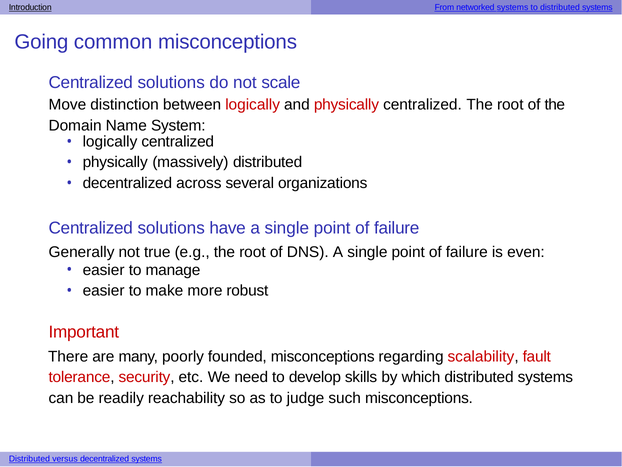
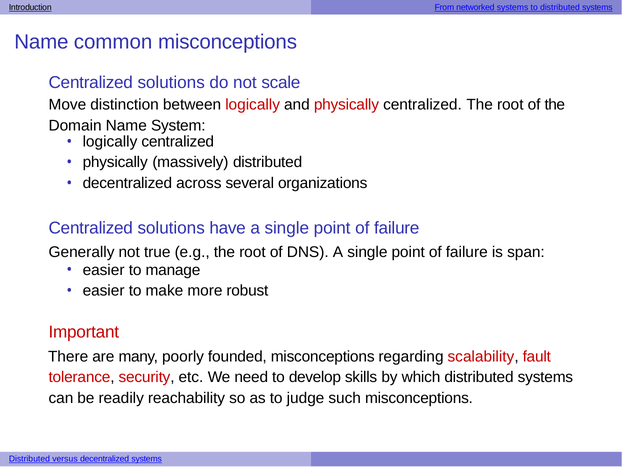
Going: Going -> Name (41, 42)
even: even -> span (526, 252)
